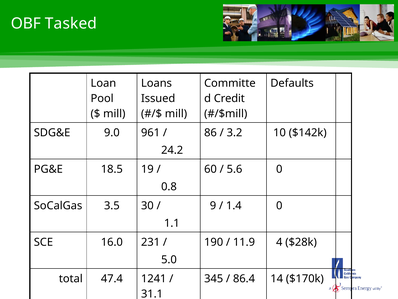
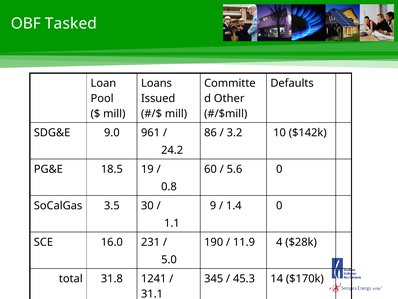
Credit: Credit -> Other (229, 98)
47.4: 47.4 -> 31.8 (112, 278)
86.4: 86.4 -> 45.3 (244, 278)
